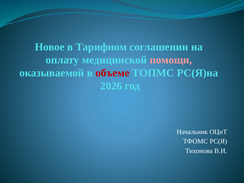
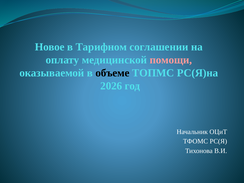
объеме colour: red -> black (112, 73)
